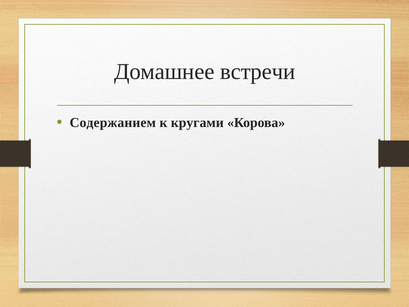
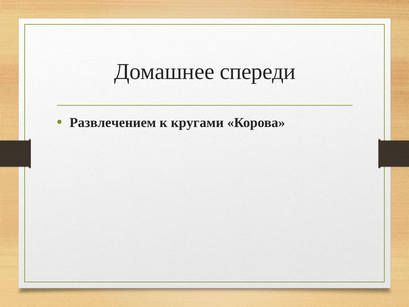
встречи: встречи -> спереди (258, 72)
Содержанием: Содержанием -> Развлечением (113, 123)
